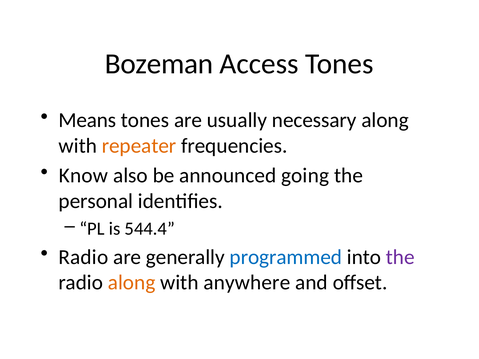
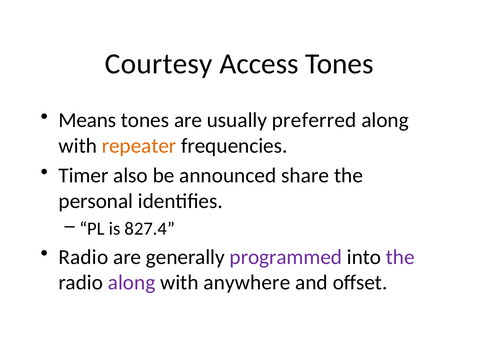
Bozeman: Bozeman -> Courtesy (159, 64)
necessary: necessary -> preferred (314, 120)
Know: Know -> Timer (84, 176)
going: going -> share (305, 176)
544.4: 544.4 -> 827.4 (150, 229)
programmed colour: blue -> purple (286, 257)
along colour: orange -> purple (132, 283)
